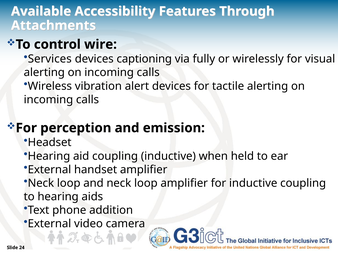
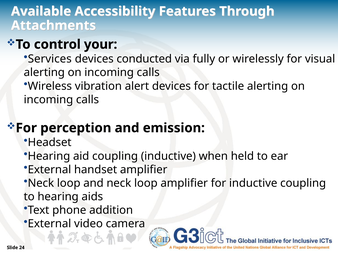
wire: wire -> your (101, 44)
captioning: captioning -> conducted (144, 59)
